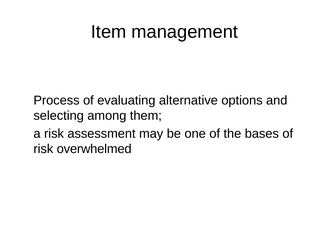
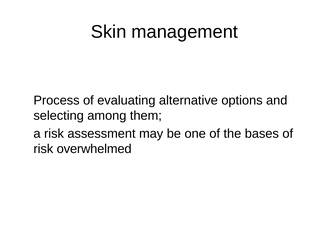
Item: Item -> Skin (109, 32)
